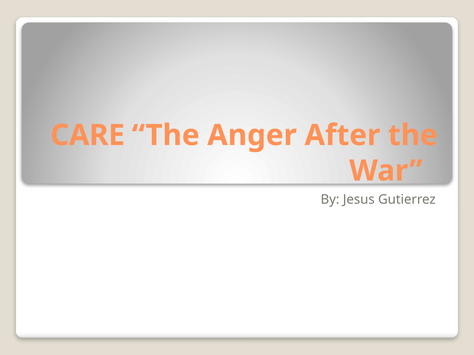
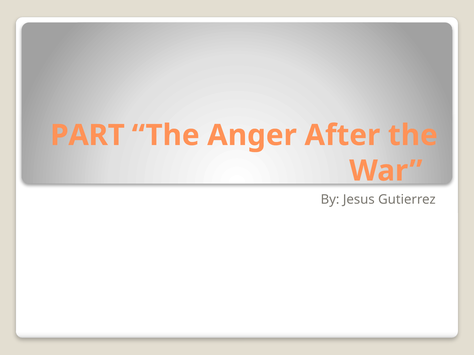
CARE: CARE -> PART (88, 135)
